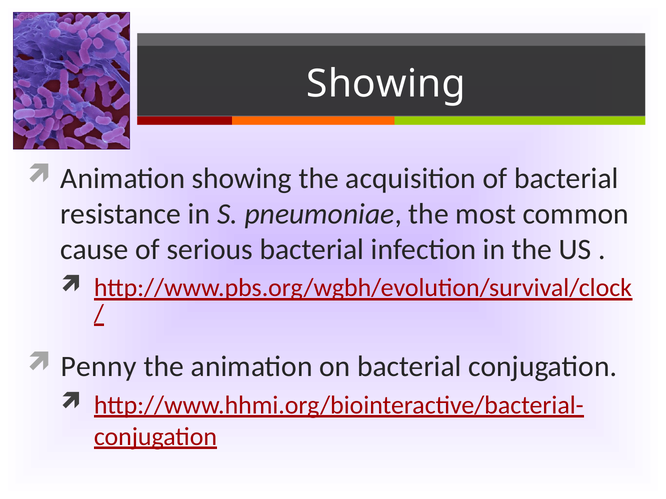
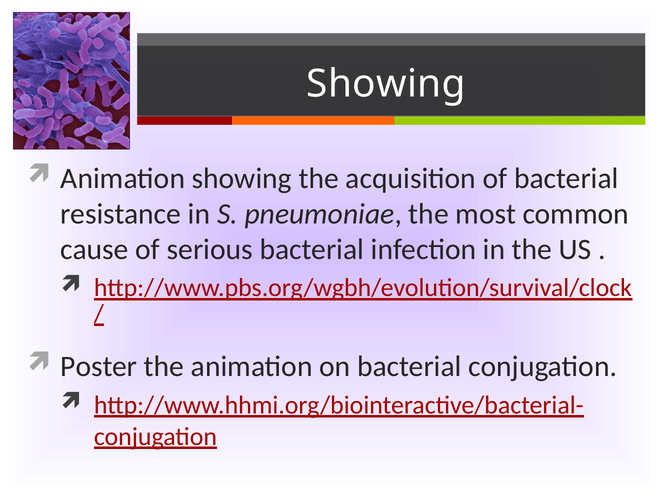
Penny: Penny -> Poster (99, 367)
